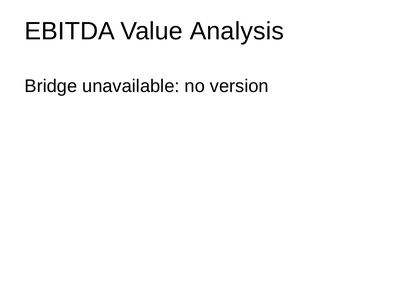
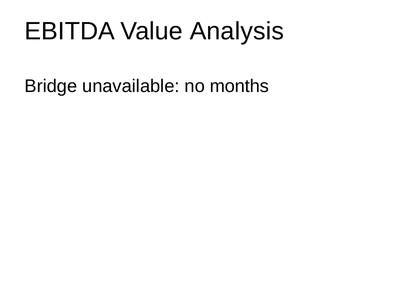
version: version -> months (239, 86)
